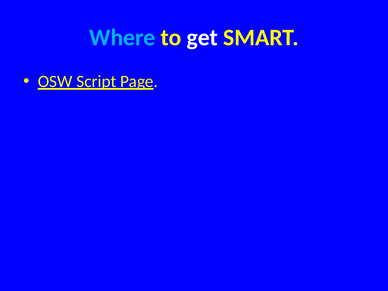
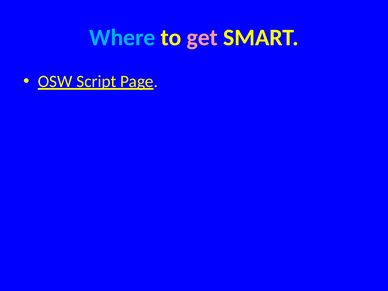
get colour: white -> pink (202, 38)
